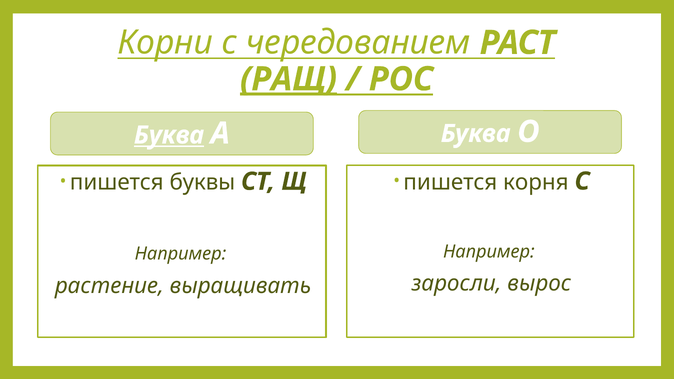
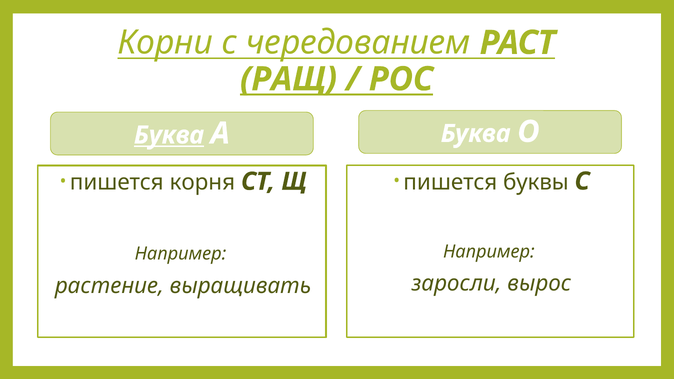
РАЩ underline: present -> none (289, 79)
корня: корня -> буквы (536, 182)
буквы: буквы -> корня (202, 182)
